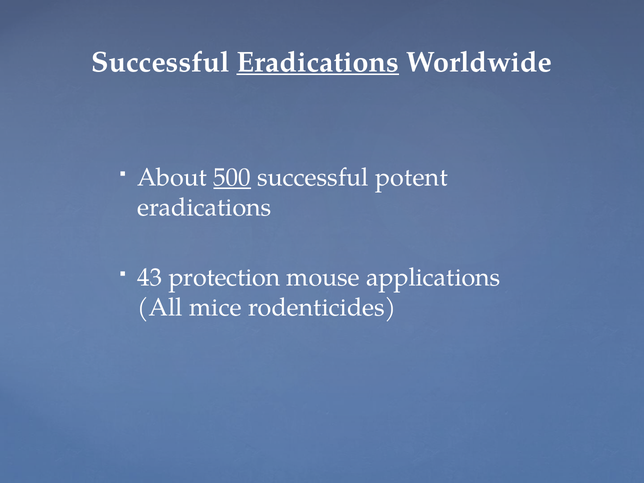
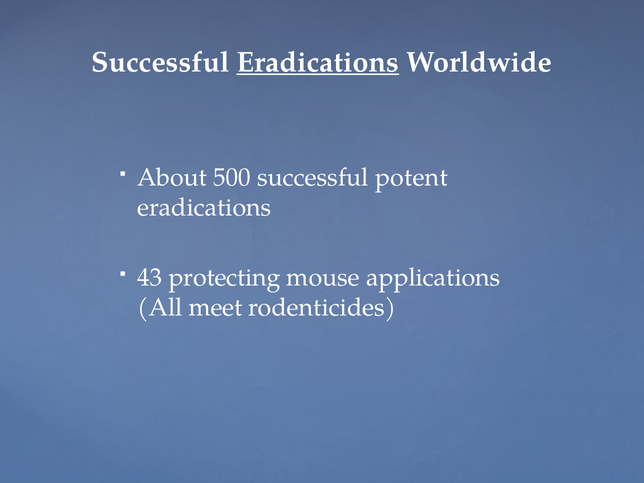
500 underline: present -> none (232, 177)
protection: protection -> protecting (225, 278)
mice: mice -> meet (216, 308)
